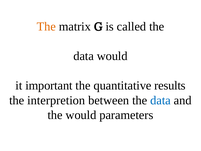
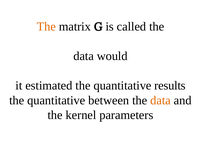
important: important -> estimated (49, 85)
interpretion: interpretion -> quantitative (56, 100)
data colour: blue -> orange (160, 100)
the would: would -> kernel (81, 115)
